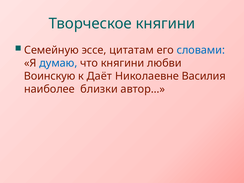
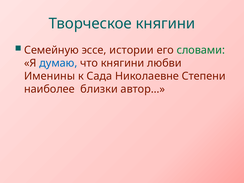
цитатам: цитатам -> истории (132, 50)
словами colour: blue -> green (201, 50)
Воинскую: Воинскую -> Именины (50, 76)
Даёт: Даёт -> Сада (99, 76)
Василия: Василия -> Степени (204, 76)
